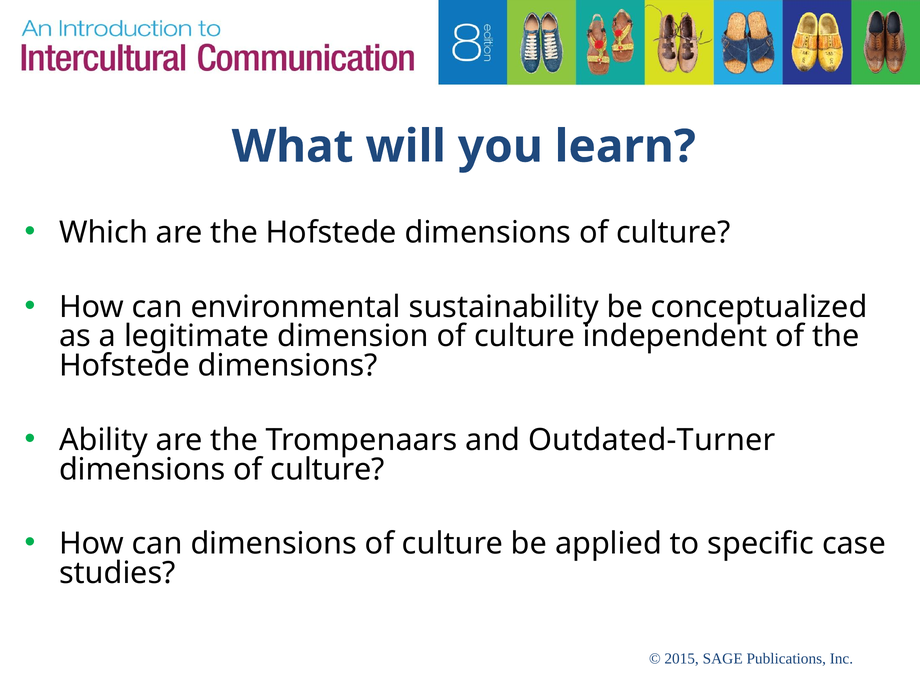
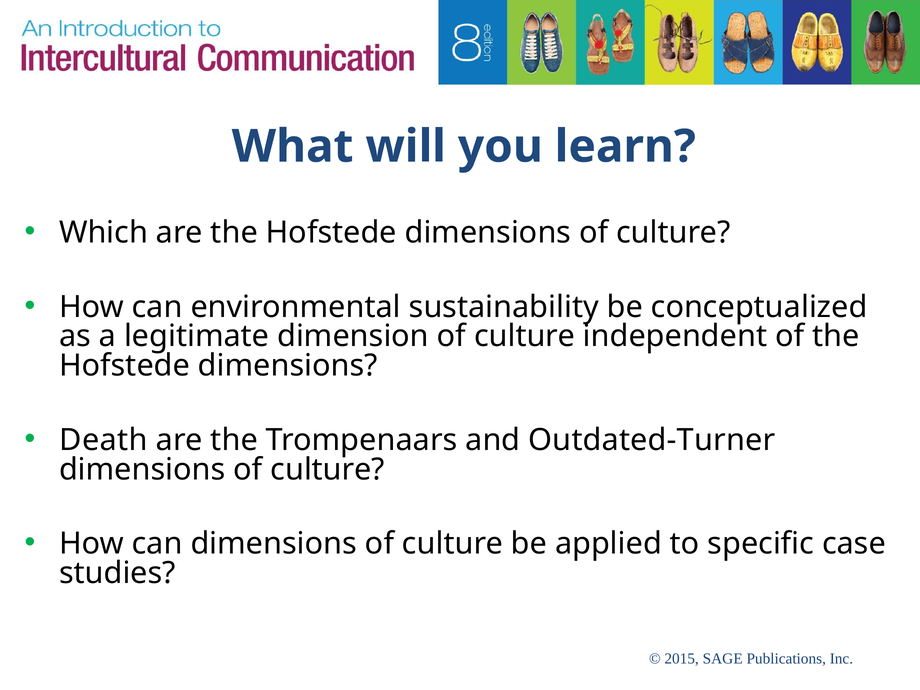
Ability: Ability -> Death (103, 440)
